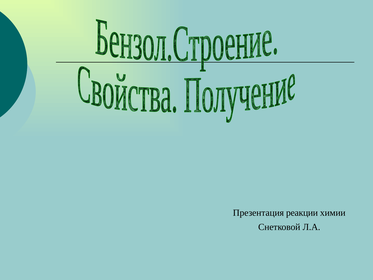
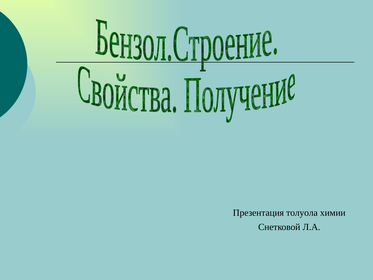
реакции: реакции -> толуола (302, 213)
